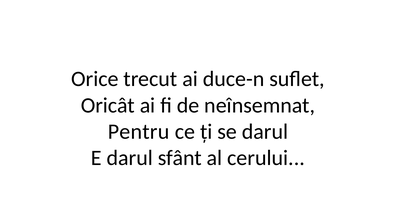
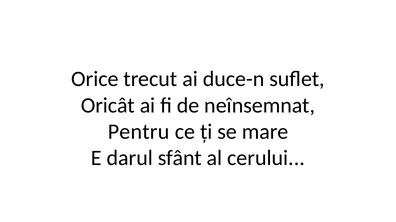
se darul: darul -> mare (265, 132)
